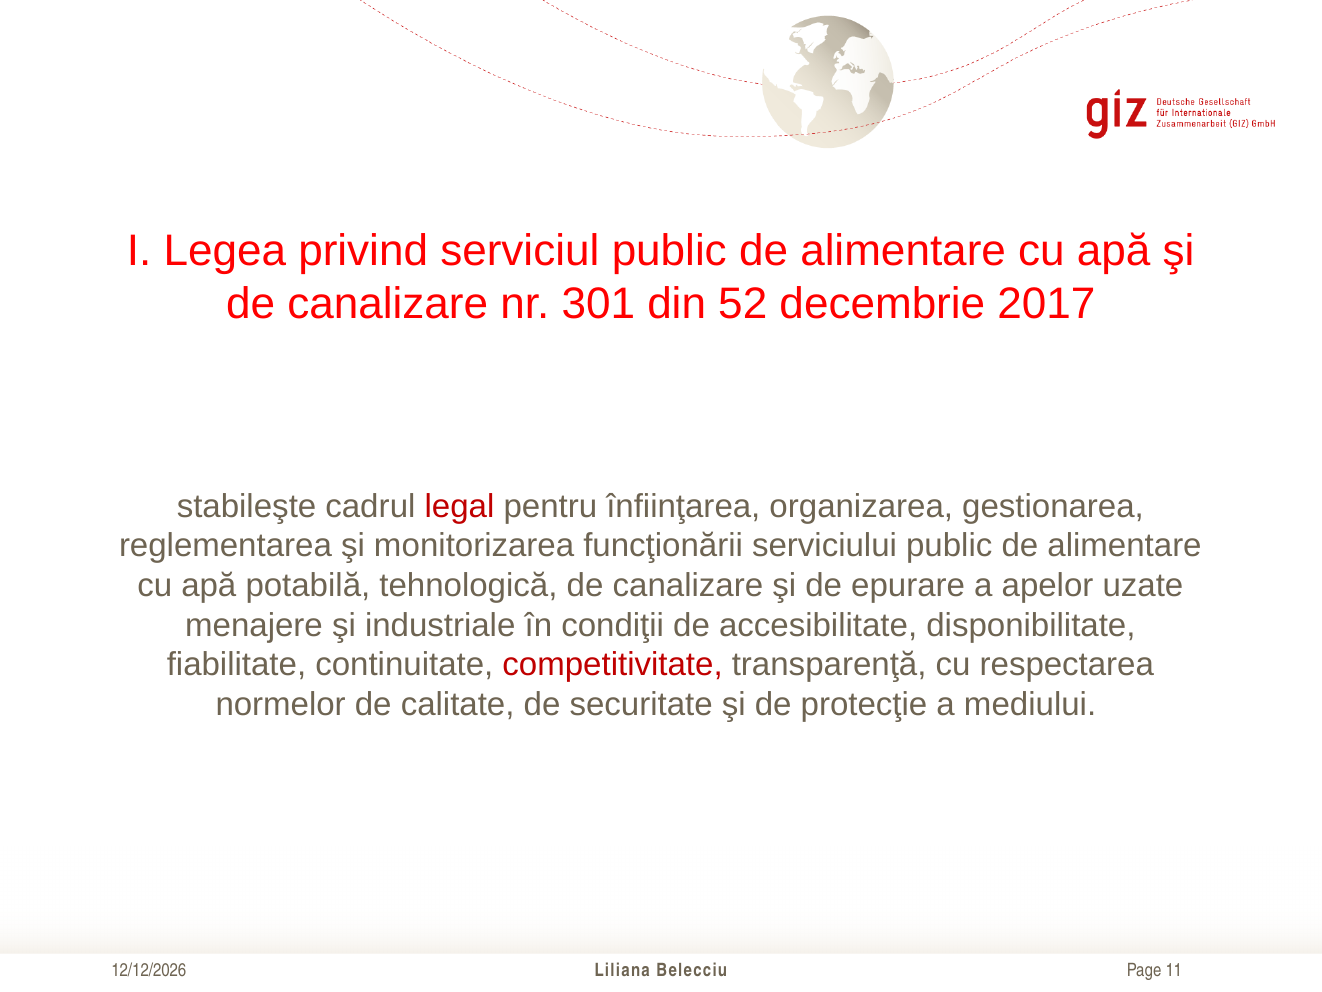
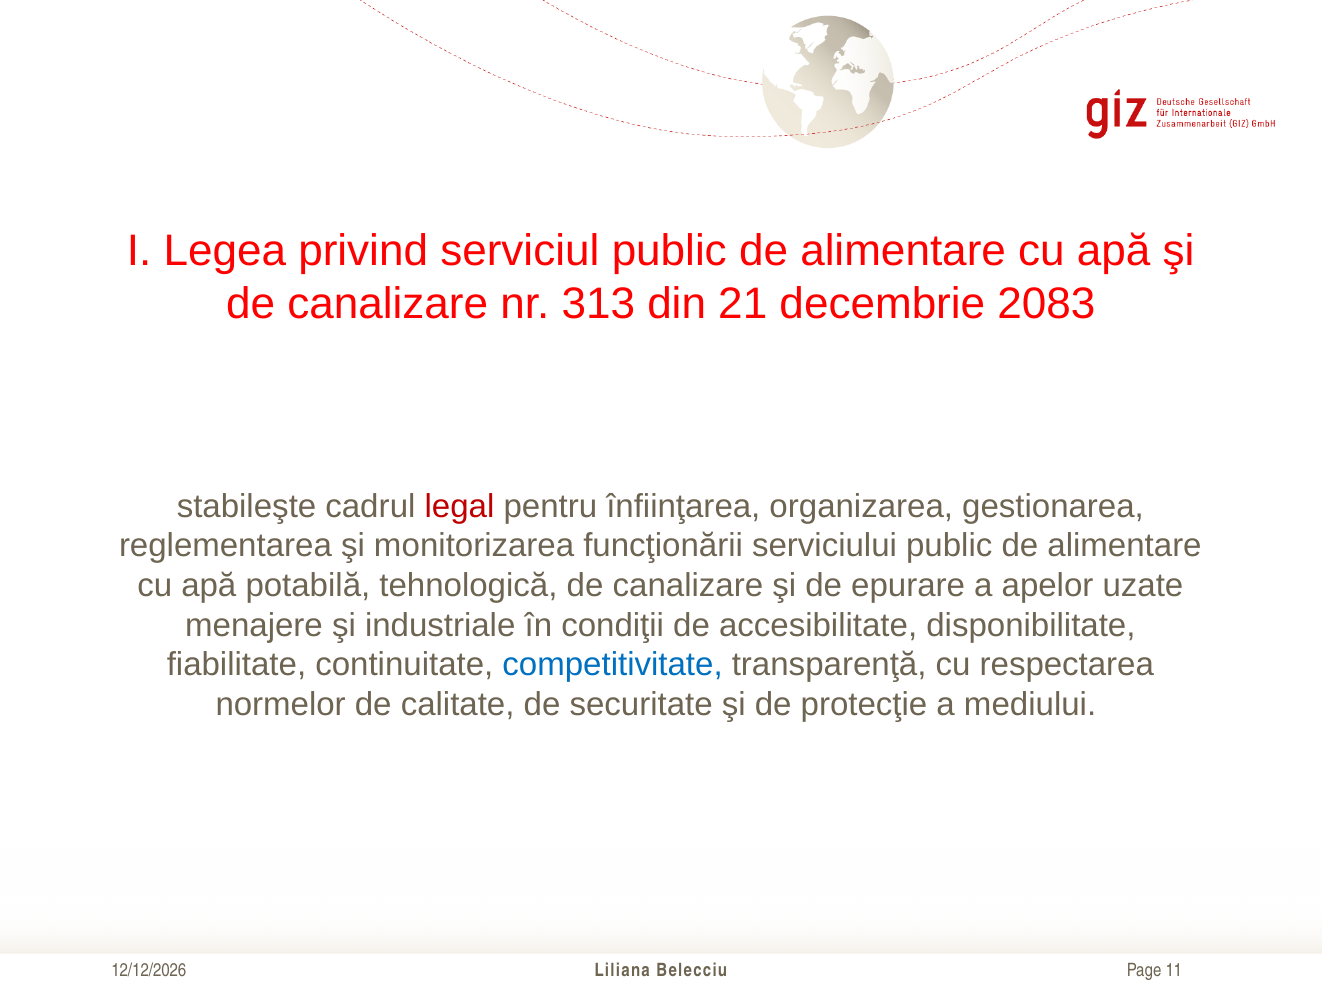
301: 301 -> 313 (598, 303)
52: 52 -> 21 (743, 303)
2017: 2017 -> 2083 (1046, 303)
competitivitate colour: red -> blue (613, 665)
